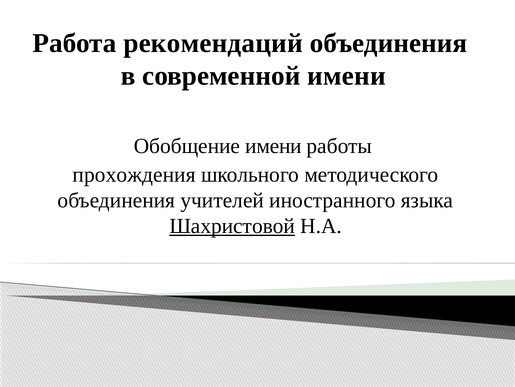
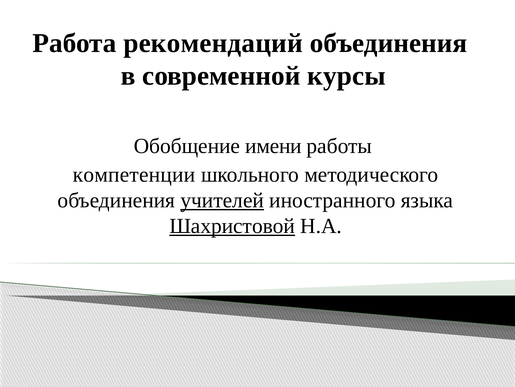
современной имени: имени -> курсы (346, 76)
прохождения: прохождения -> компетенции (134, 174)
учителей underline: none -> present (222, 200)
